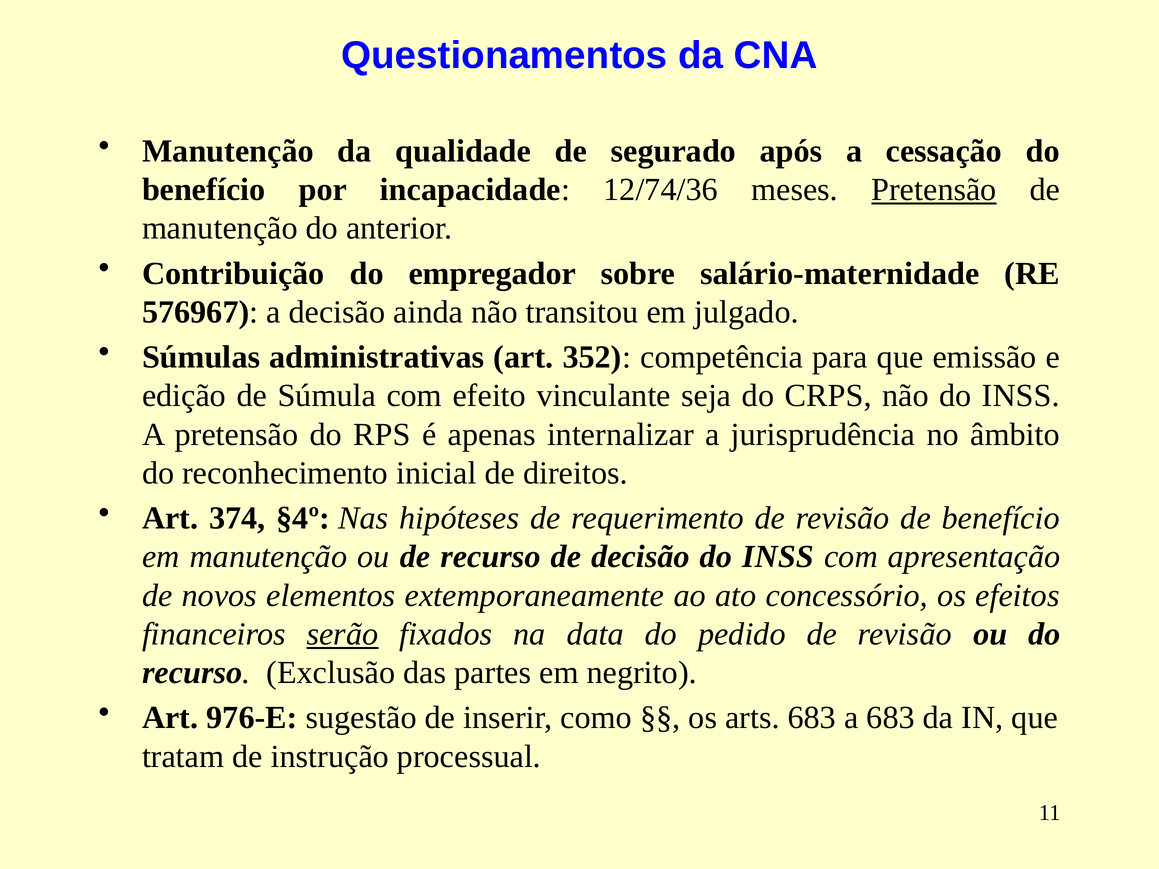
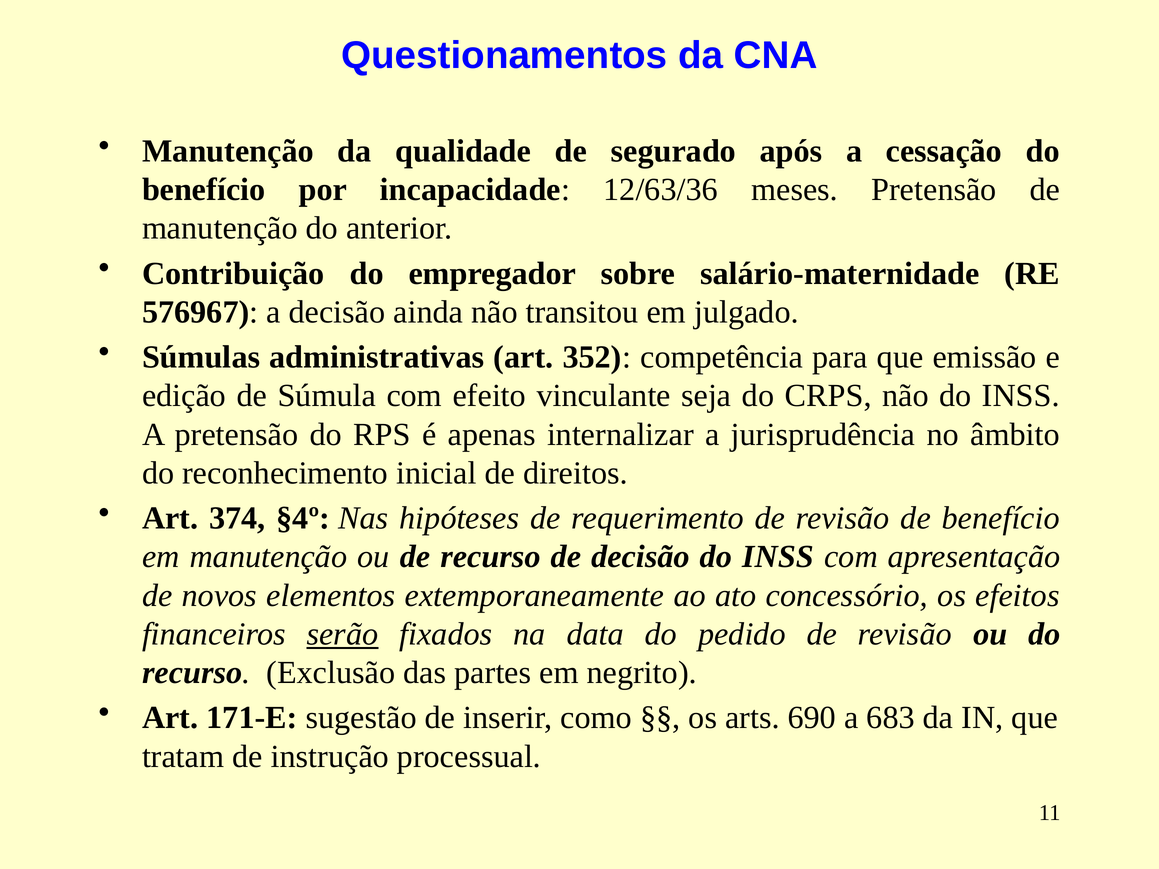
12/74/36: 12/74/36 -> 12/63/36 (661, 190)
Pretensão underline: present -> none (934, 190)
976-E: 976-E -> 171-E (252, 718)
arts 683: 683 -> 690 (812, 718)
